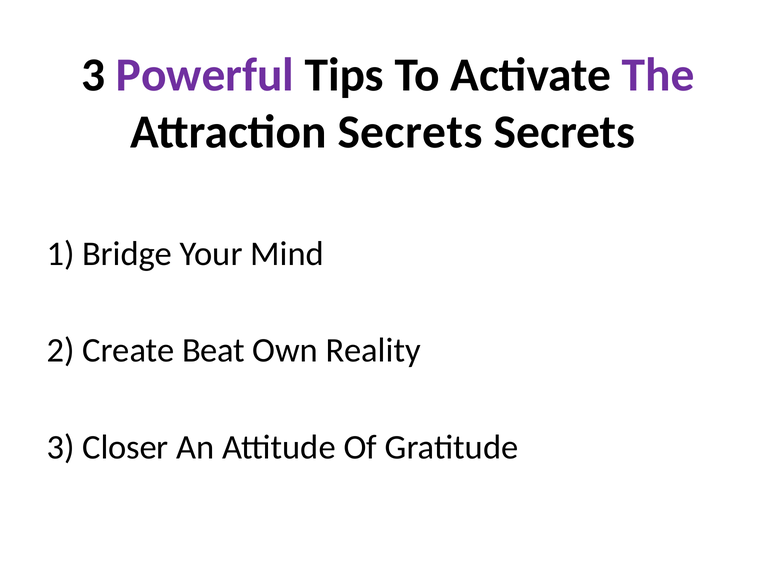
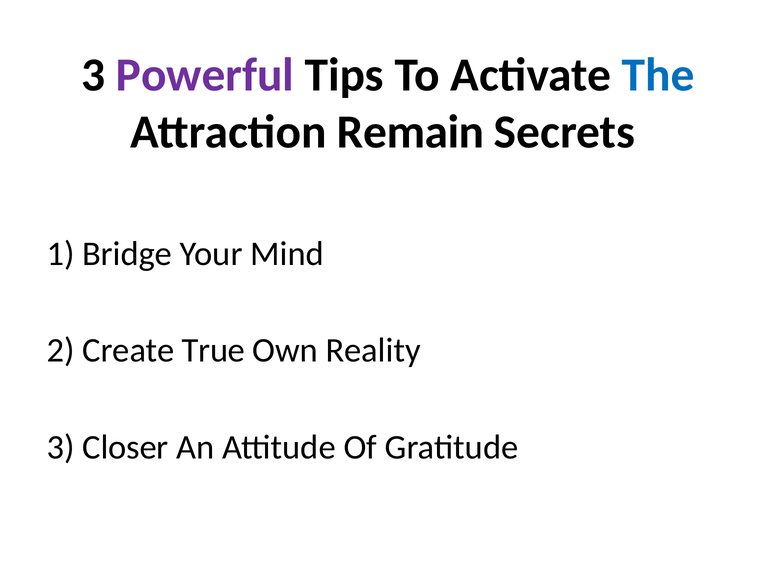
The colour: purple -> blue (658, 75)
Attraction Secrets: Secrets -> Remain (411, 132)
Beat: Beat -> True (213, 350)
